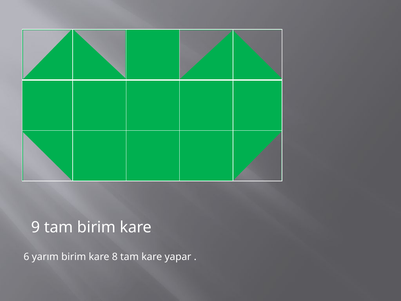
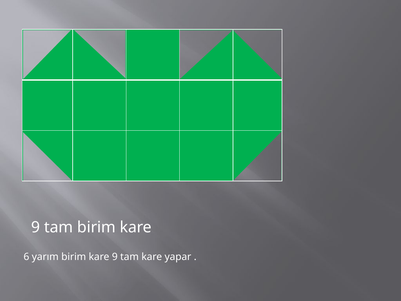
kare 8: 8 -> 9 (115, 257)
